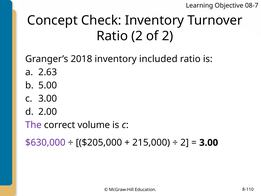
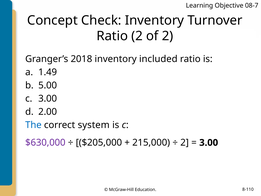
2.63: 2.63 -> 1.49 (48, 72)
The colour: purple -> blue (33, 125)
volume: volume -> system (94, 125)
